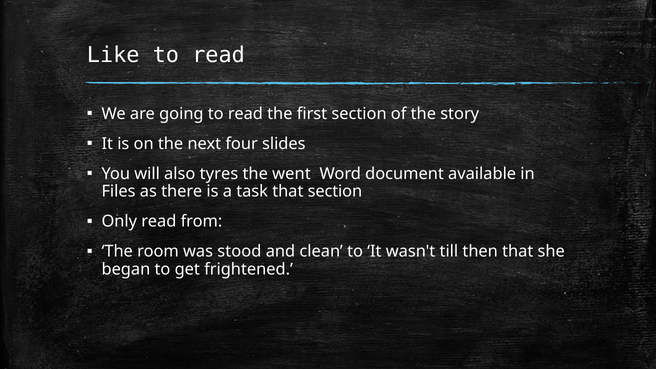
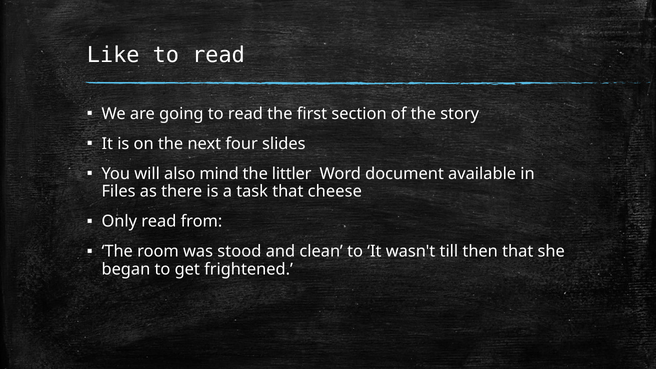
tyres: tyres -> mind (219, 174)
went: went -> littler (292, 174)
that section: section -> cheese (335, 191)
